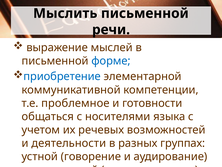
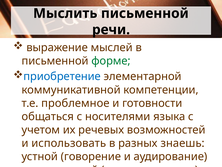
форме colour: blue -> green (111, 61)
деятельности: деятельности -> использовать (69, 143)
группах: группах -> знаешь (183, 143)
